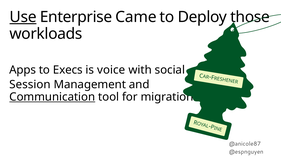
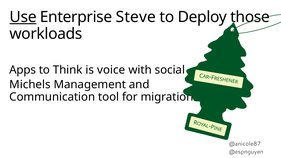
Came: Came -> Steve (136, 17)
Execs: Execs -> Think (68, 70)
Session: Session -> Michels (30, 85)
Communication underline: present -> none (52, 97)
